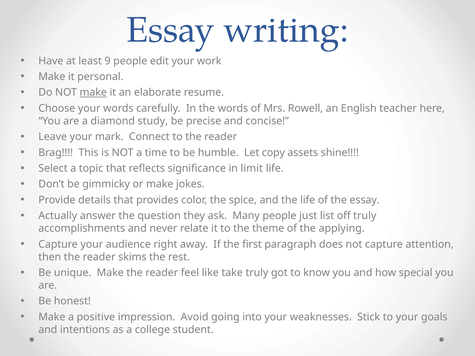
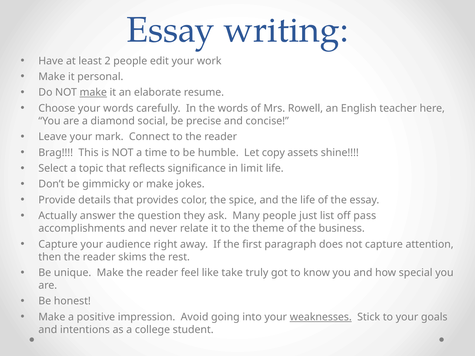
9: 9 -> 2 (108, 61)
study: study -> social (153, 121)
off truly: truly -> pass (365, 216)
applying: applying -> business (342, 229)
weaknesses underline: none -> present (321, 317)
